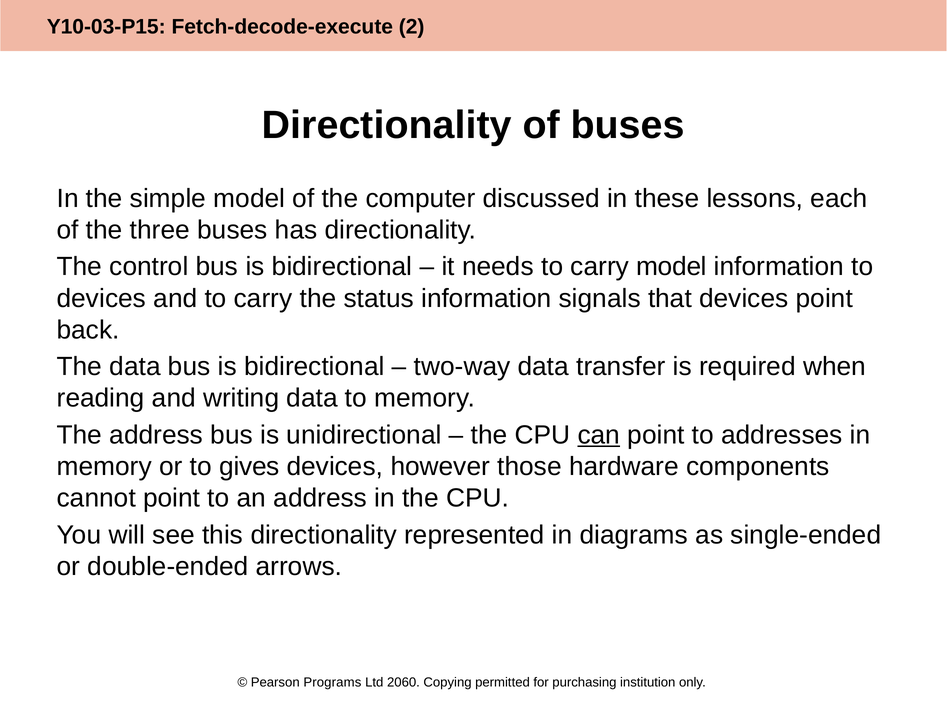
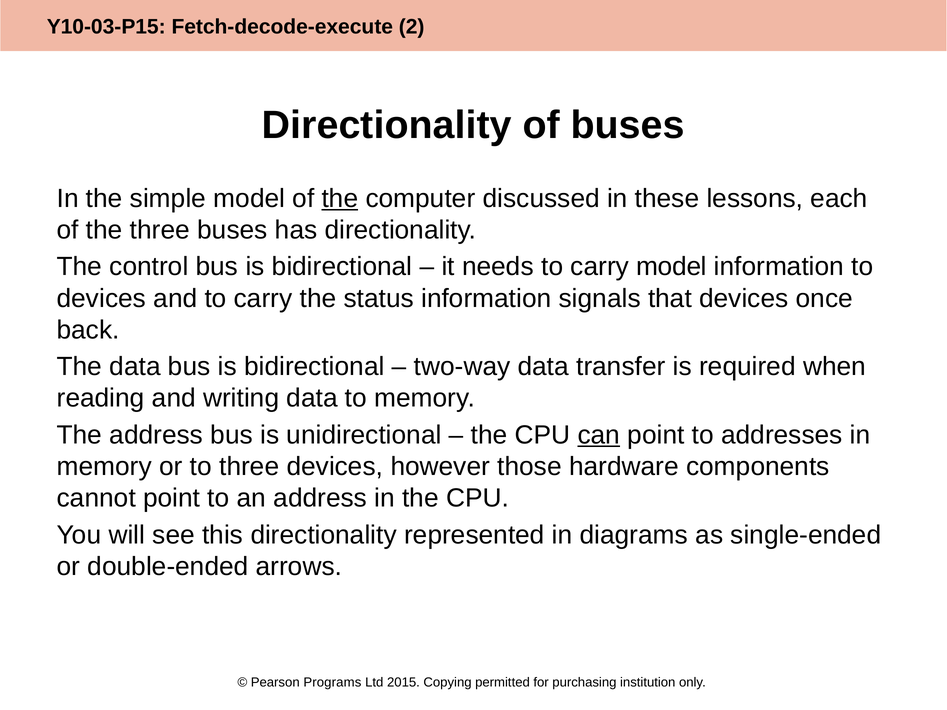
the underline: none -> present (340, 198)
devices point: point -> once (824, 298)
to gives: gives -> three (249, 467)
2060: 2060 -> 2015 (403, 683)
